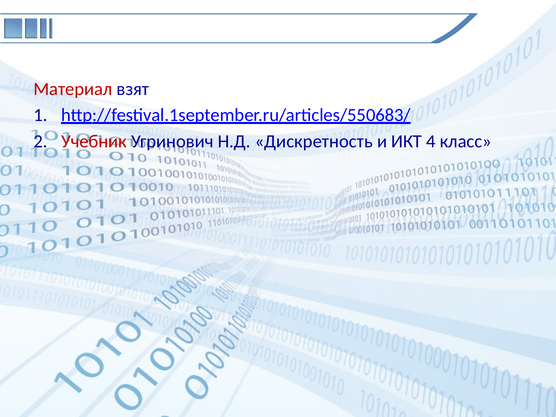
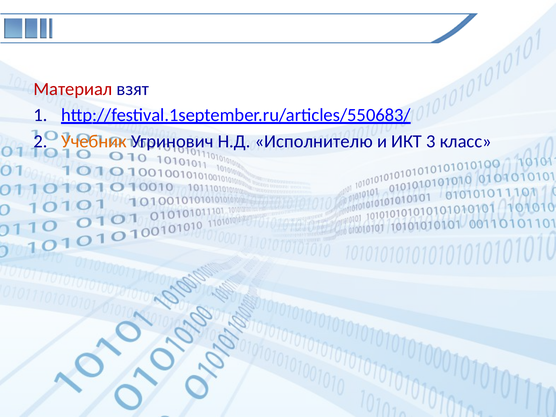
Учебник colour: red -> orange (94, 141)
Дискретность: Дискретность -> Исполнителю (314, 141)
4: 4 -> 3 (431, 141)
